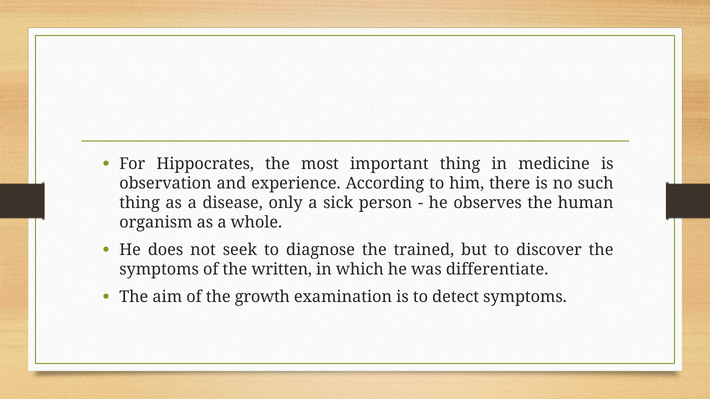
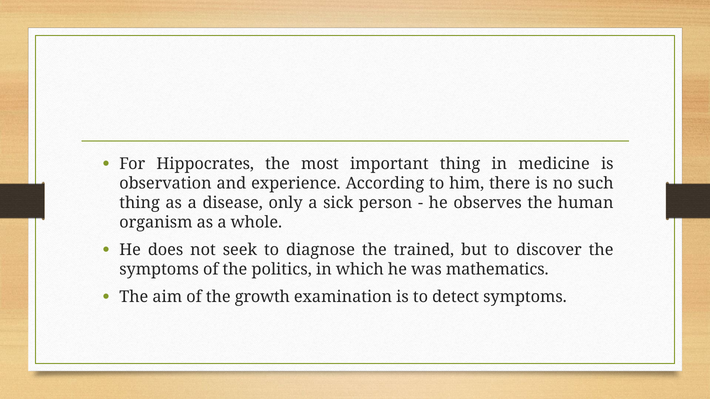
written: written -> politics (282, 270)
differentiate: differentiate -> mathematics (497, 270)
